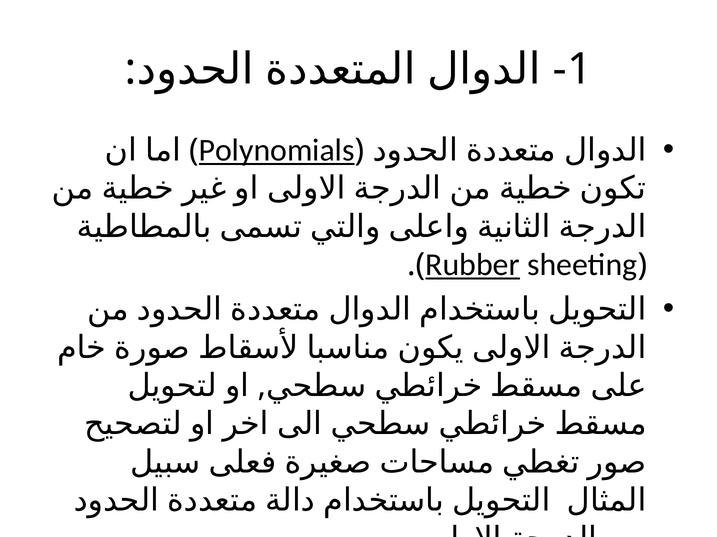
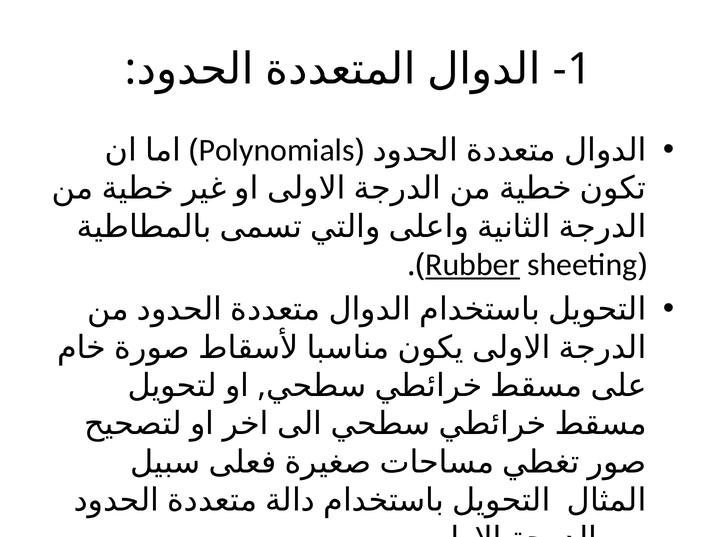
Polynomials underline: present -> none (277, 150)
